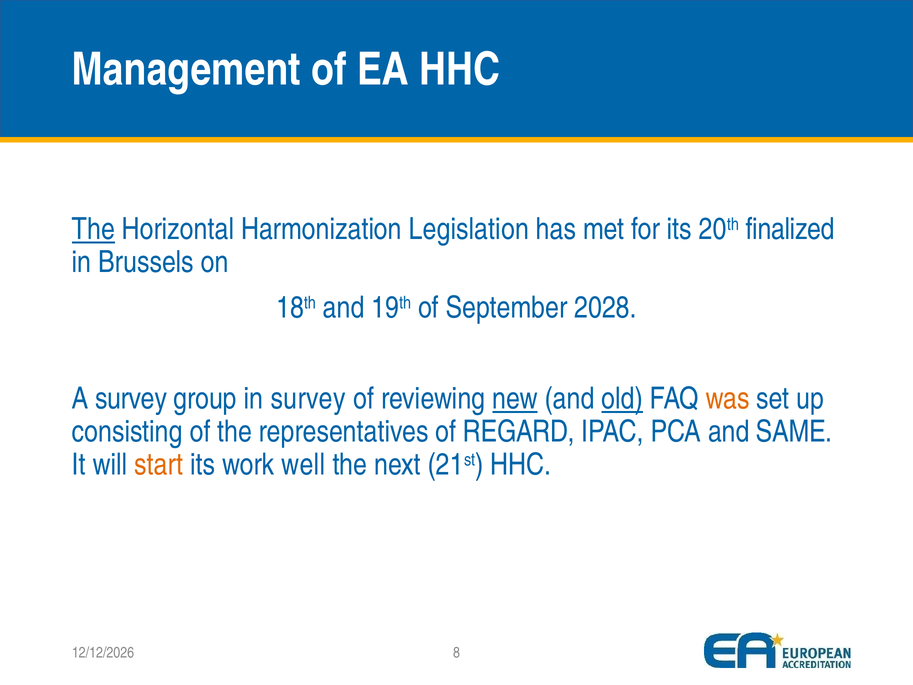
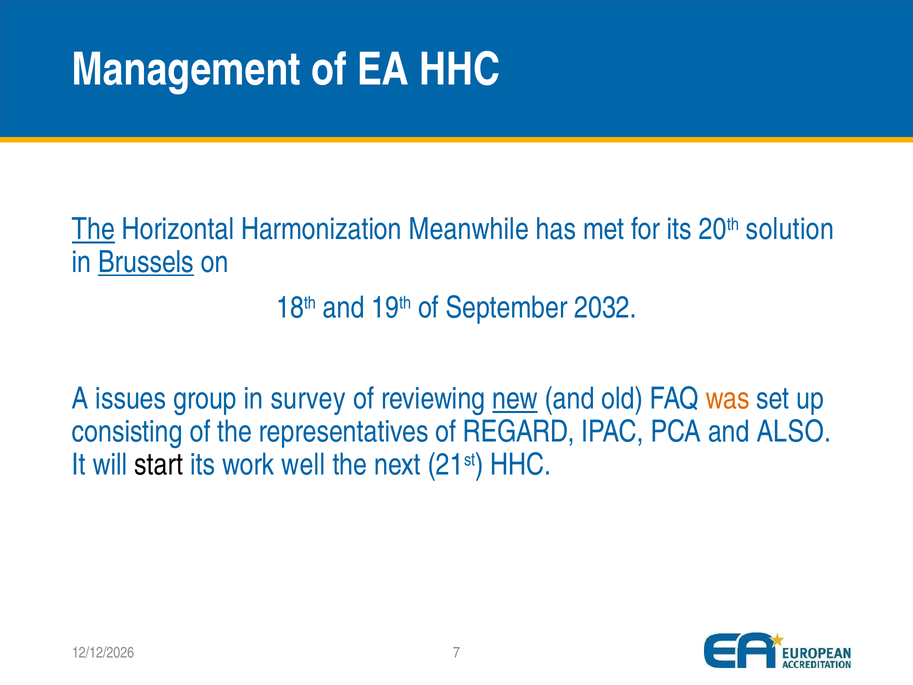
Legislation: Legislation -> Meanwhile (469, 229)
finalized: finalized -> solution (790, 229)
Brussels underline: none -> present (146, 262)
2028: 2028 -> 2032 (605, 308)
A survey: survey -> issues (131, 399)
old underline: present -> none (622, 399)
SAME: SAME -> ALSO (794, 432)
start colour: orange -> black (159, 464)
8: 8 -> 7 (457, 653)
